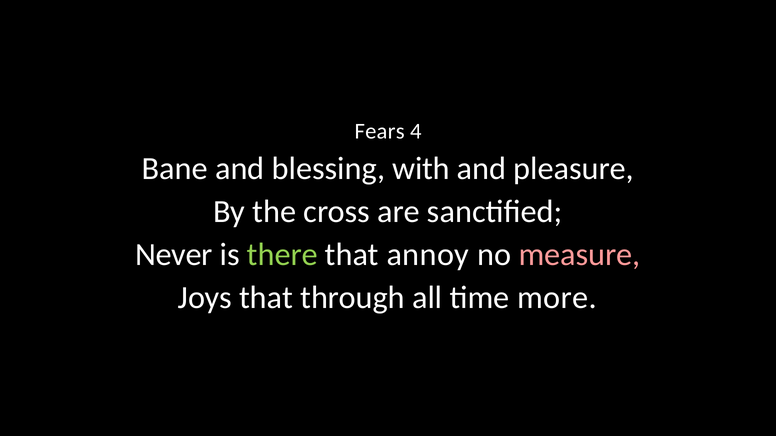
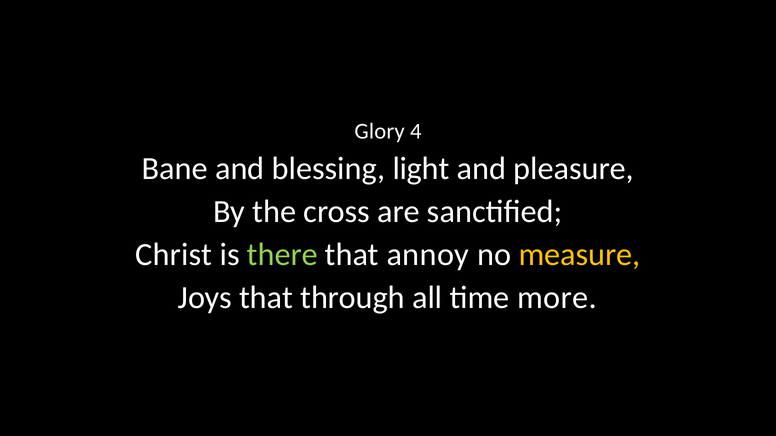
Fears: Fears -> Glory (380, 131)
with: with -> light (421, 169)
Never: Never -> Christ (174, 255)
measure colour: pink -> yellow (579, 255)
